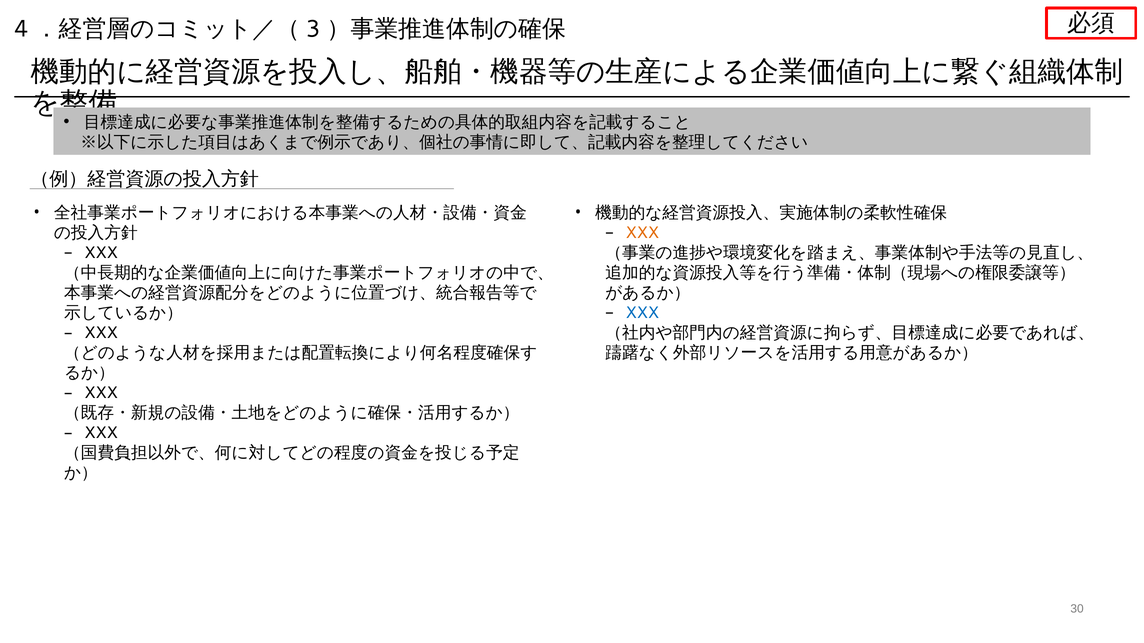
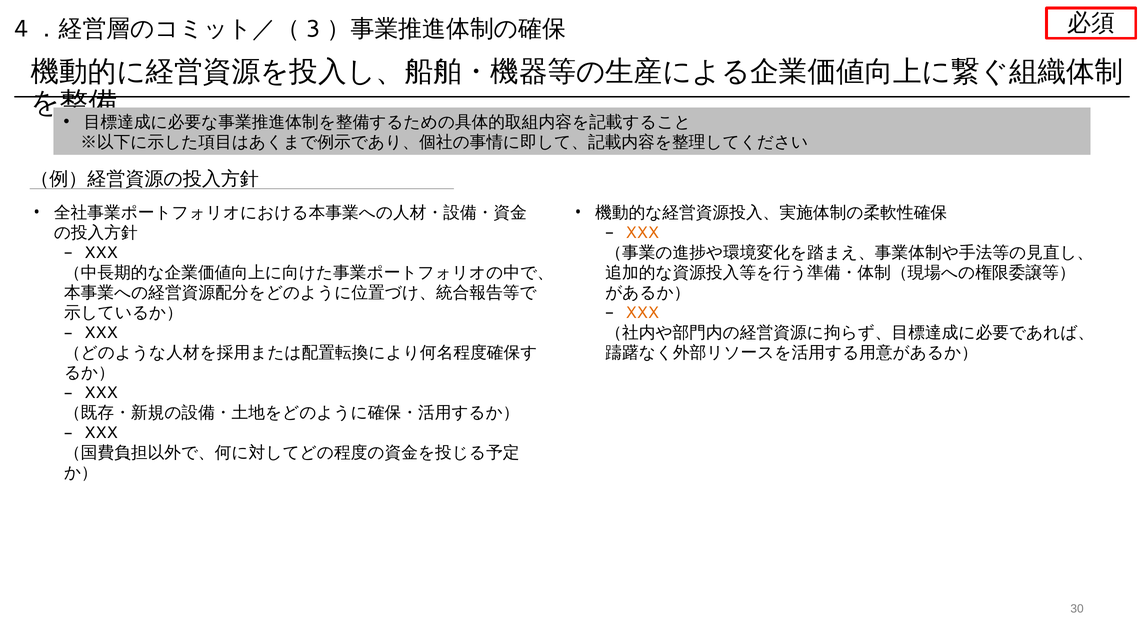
XXX colour: blue -> orange (642, 313)
